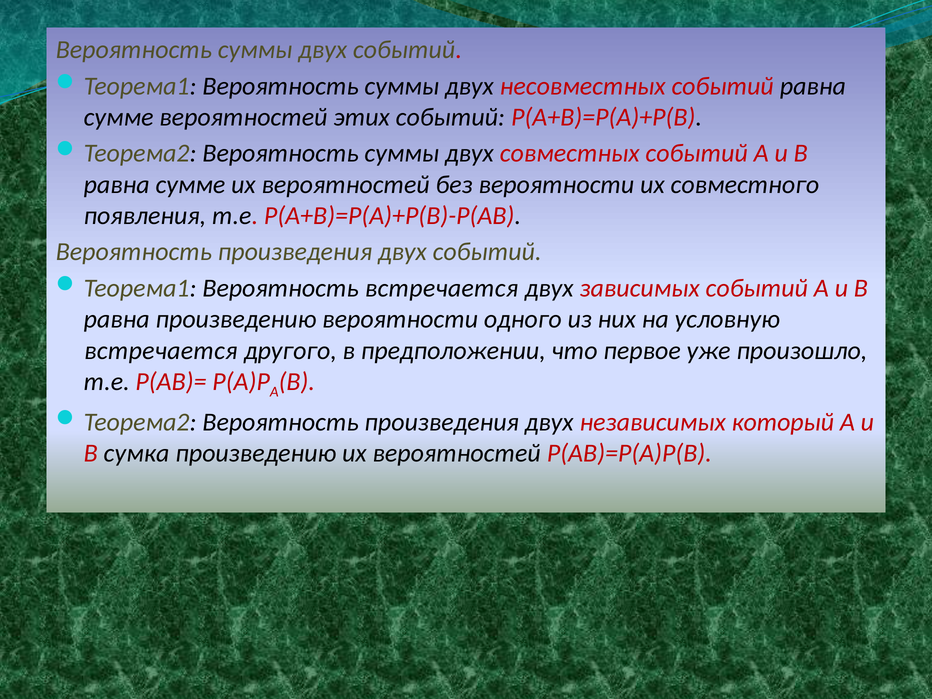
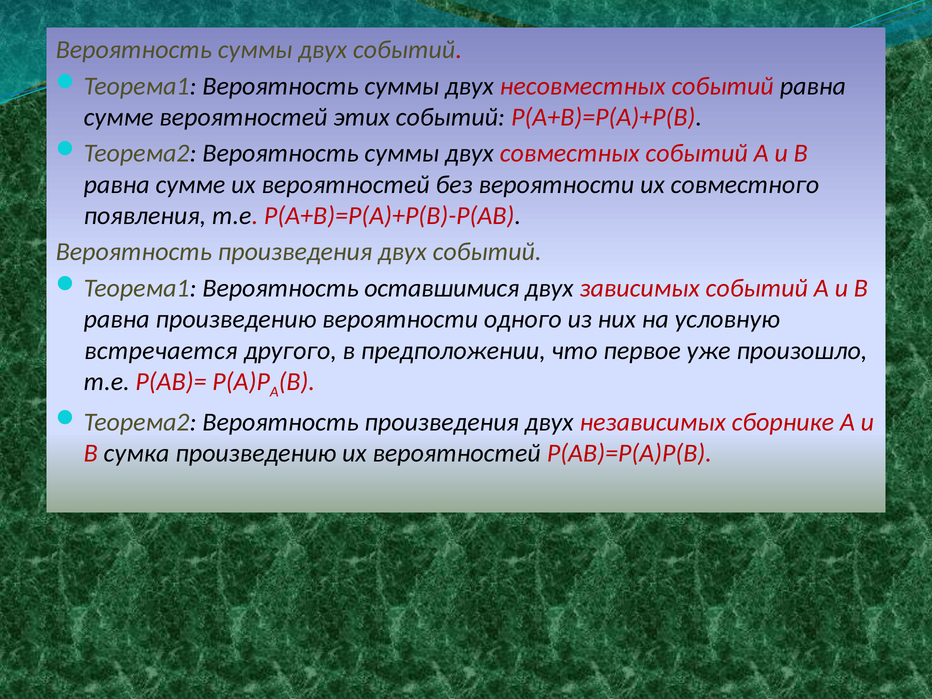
Вероятность встречается: встречается -> оставшимися (442, 288)
который: который -> сборнике (783, 422)
